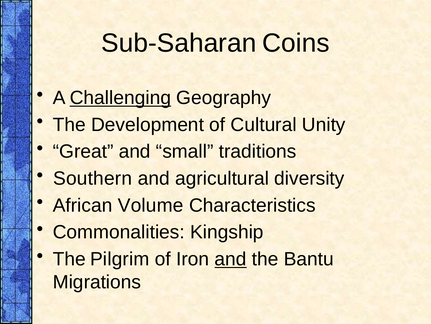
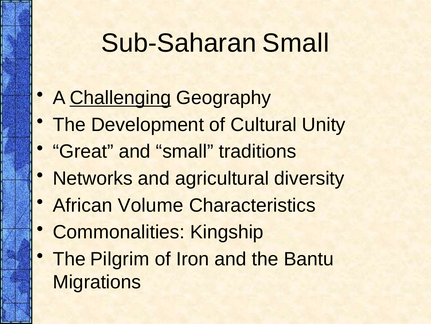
Sub-Saharan Coins: Coins -> Small (296, 43)
Southern: Southern -> Networks (93, 178)
and underline: present -> none (231, 259)
